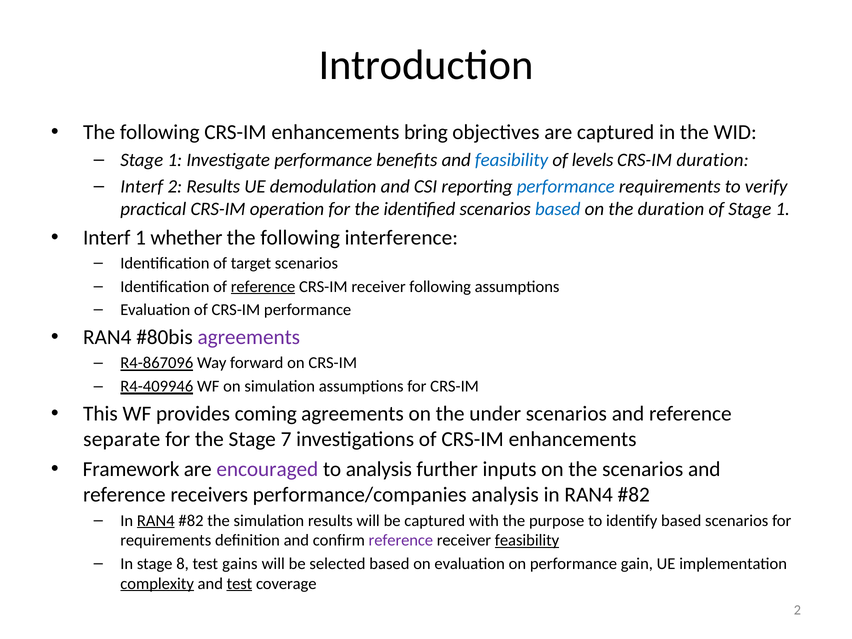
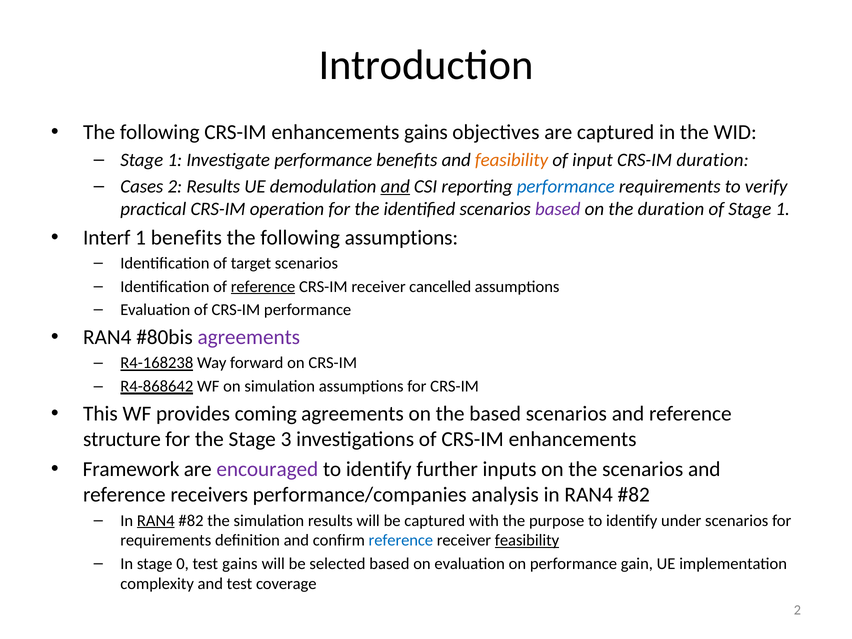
enhancements bring: bring -> gains (426, 132)
feasibility colour: blue -> orange (512, 160)
levels: levels -> input (592, 160)
Interf: Interf -> Cases (142, 186)
and underline: none -> present (395, 186)
based colour: blue -> purple (558, 209)
1 whether: whether -> benefits (186, 238)
following interference: interference -> assumptions (401, 238)
receiver following: following -> cancelled (440, 287)
R4-867096: R4-867096 -> R4-168238 (157, 363)
R4-409946: R4-409946 -> R4-868642 (157, 386)
the under: under -> based (495, 414)
separate: separate -> structure (122, 439)
7: 7 -> 3 (286, 439)
analysis: analysis -> identify (379, 469)
identify based: based -> under (681, 521)
reference colour: purple -> blue (401, 540)
8: 8 -> 0 (183, 564)
complexity underline: present -> none (157, 584)
test underline: present -> none (239, 584)
